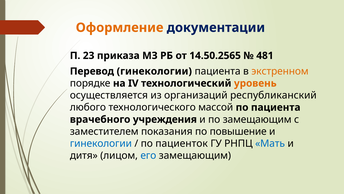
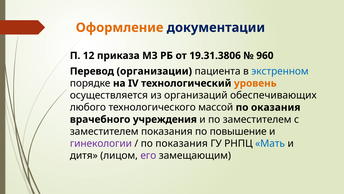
23: 23 -> 12 (89, 55)
14.50.2565: 14.50.2565 -> 19.31.3806 (215, 55)
481: 481 -> 960 (265, 55)
Перевод гинекологии: гинекологии -> организации (154, 71)
экстренном colour: orange -> blue (280, 71)
республиканский: республиканский -> обеспечивающих (273, 95)
по пациента: пациента -> оказания (276, 107)
по замещающим: замещающим -> заместителем (257, 119)
гинекологии colour: blue -> purple (101, 143)
по пациенток: пациенток -> показания (182, 143)
его colour: blue -> purple (148, 155)
